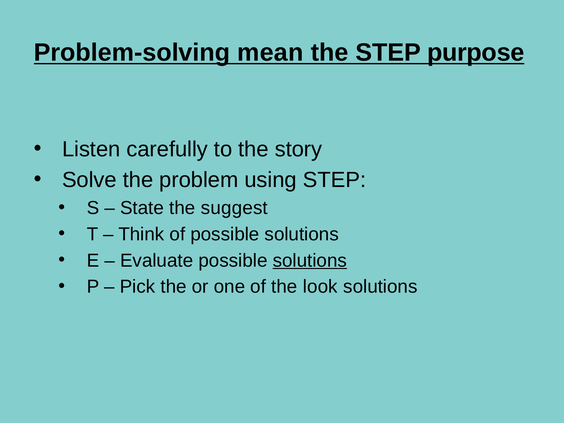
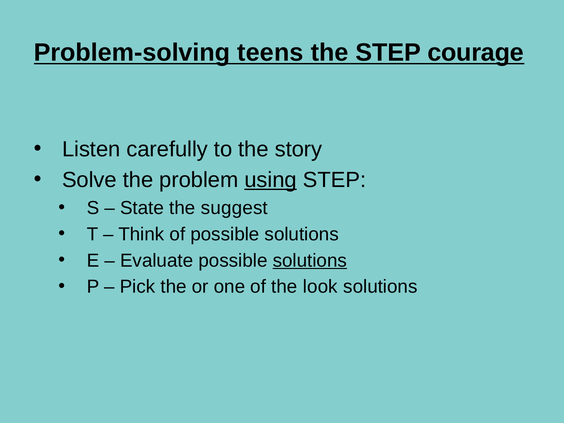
mean: mean -> teens (270, 53)
purpose: purpose -> courage (476, 53)
using underline: none -> present (271, 180)
